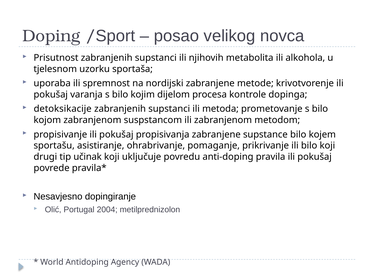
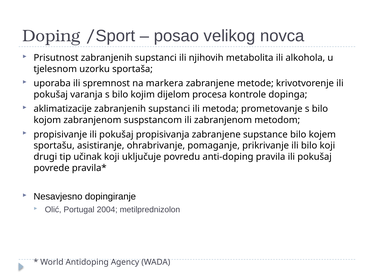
nordijski: nordijski -> markera (165, 84)
detoksikacije: detoksikacije -> aklimatizacije (63, 109)
